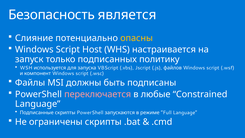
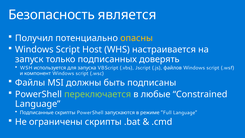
Слияние: Слияние -> Получил (34, 38)
политику: политику -> доверять (159, 59)
переключается colour: pink -> light green (98, 94)
